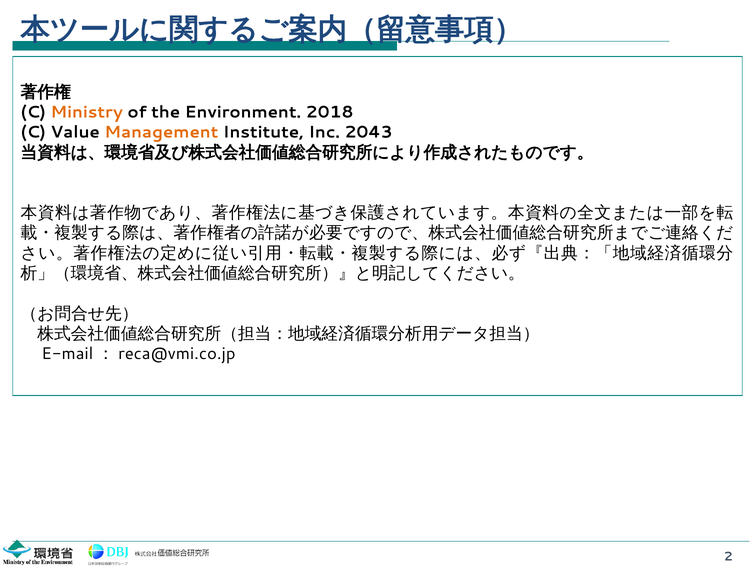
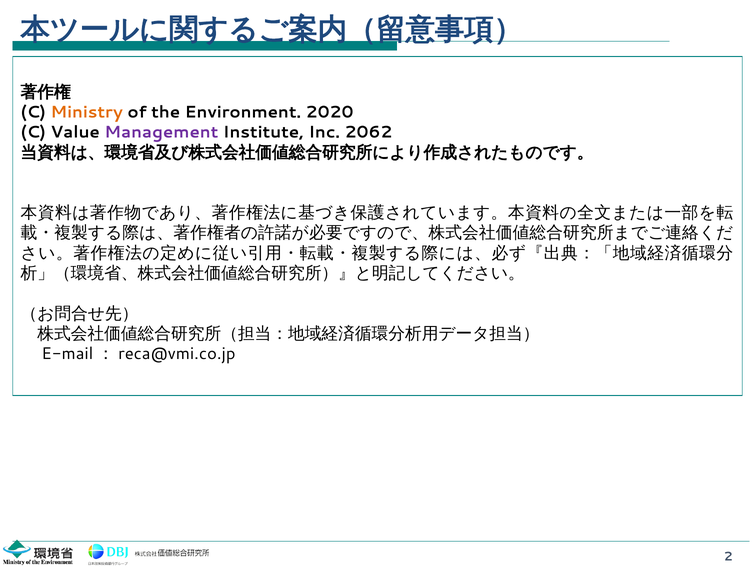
2018: 2018 -> 2020 (330, 112)
Management colour: orange -> purple (161, 132)
2043: 2043 -> 2062 (369, 132)
